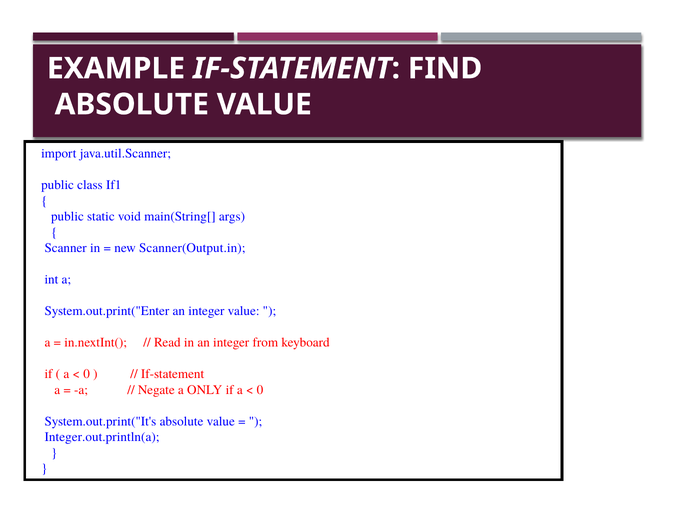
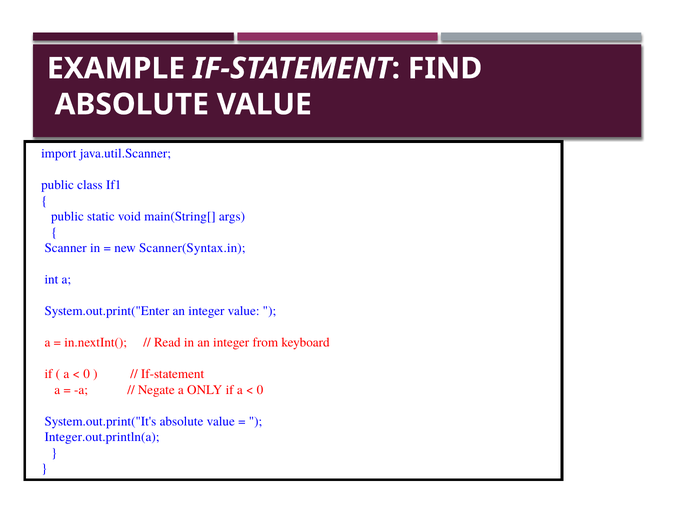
Scanner(Output.in: Scanner(Output.in -> Scanner(Syntax.in (192, 248)
